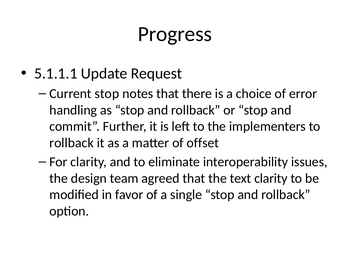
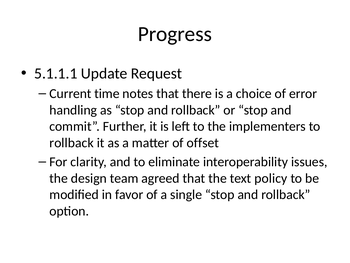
Current stop: stop -> time (107, 94)
text clarity: clarity -> policy (271, 178)
